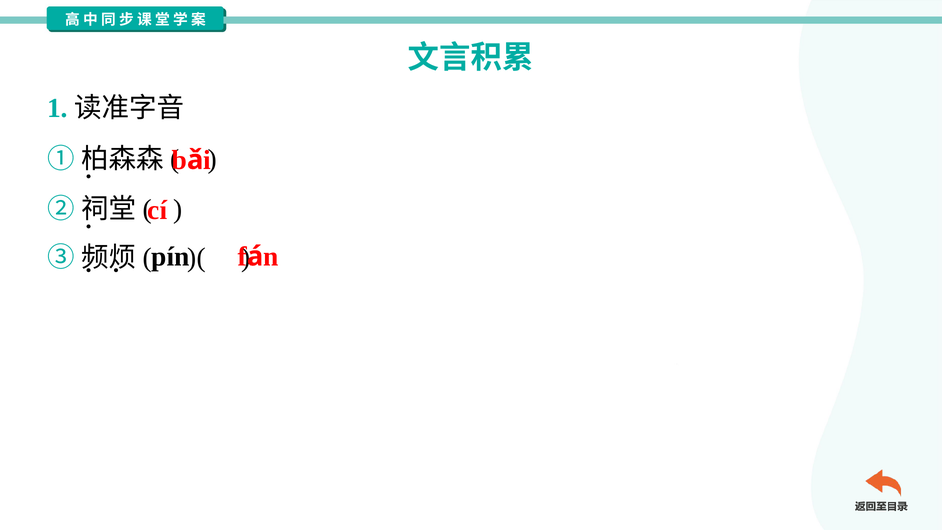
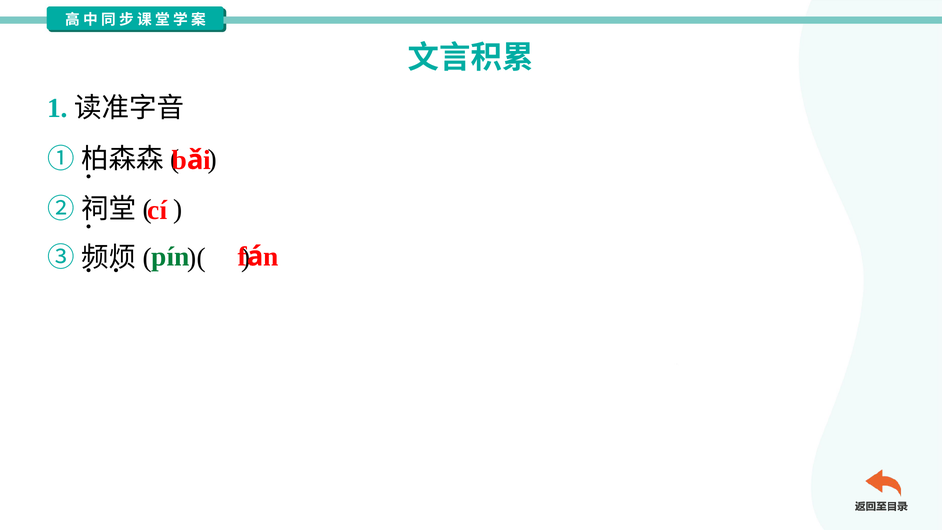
pín colour: black -> green (171, 256)
